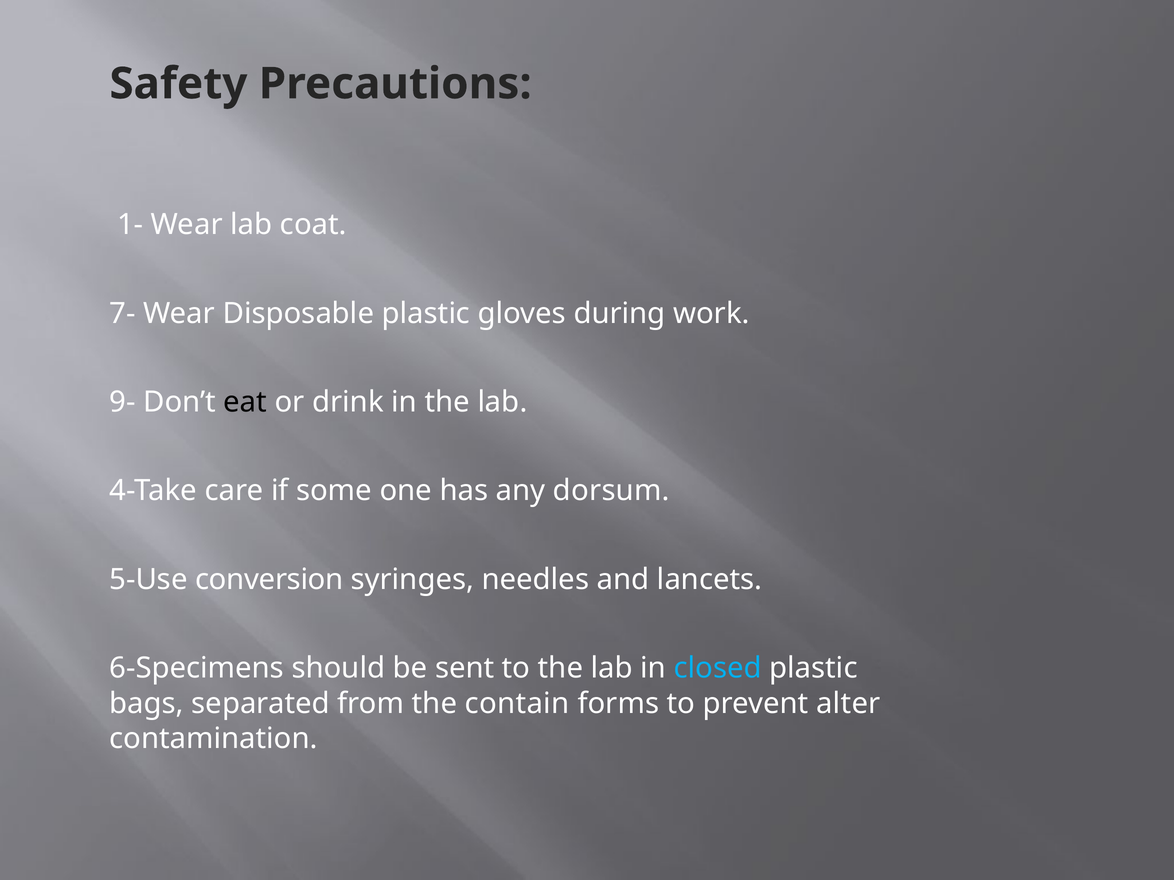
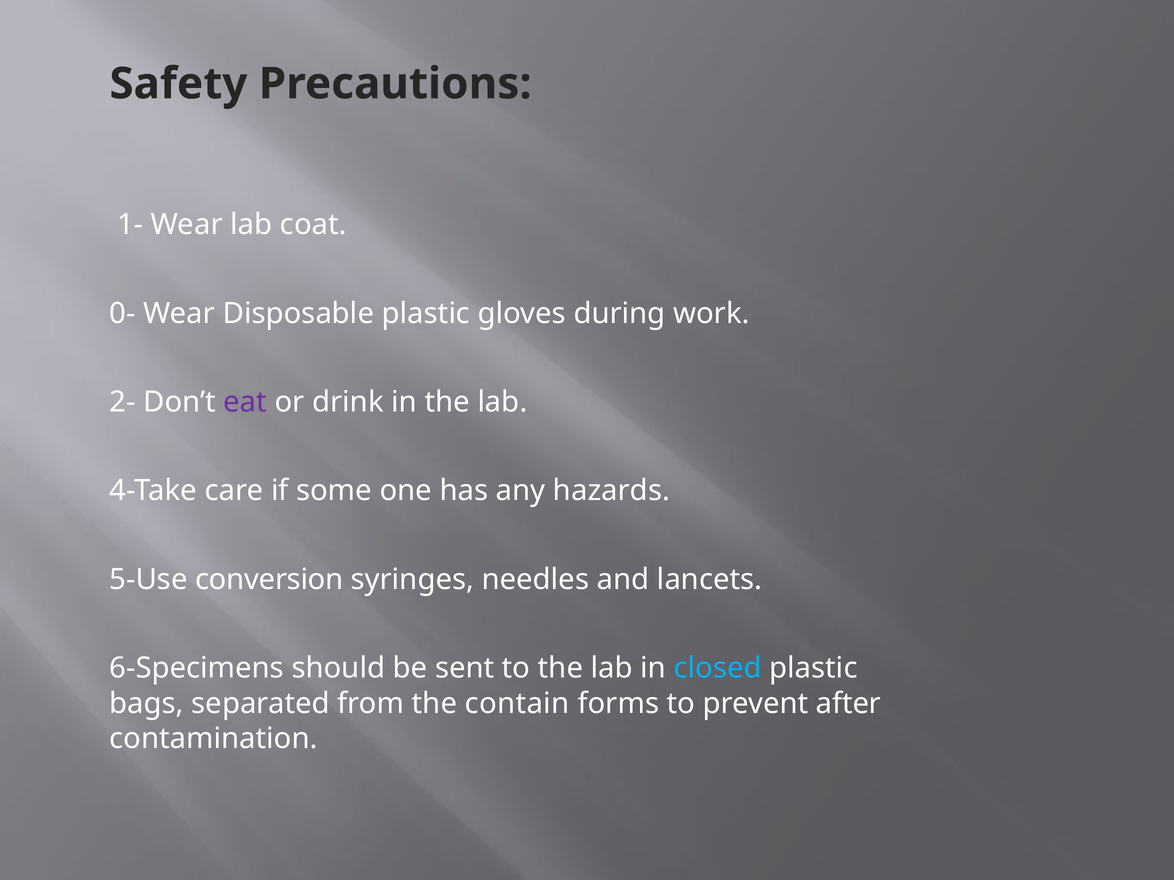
7-: 7- -> 0- (122, 314)
9-: 9- -> 2- (122, 402)
eat colour: black -> purple (245, 402)
dorsum: dorsum -> hazards (611, 491)
alter: alter -> after (848, 704)
